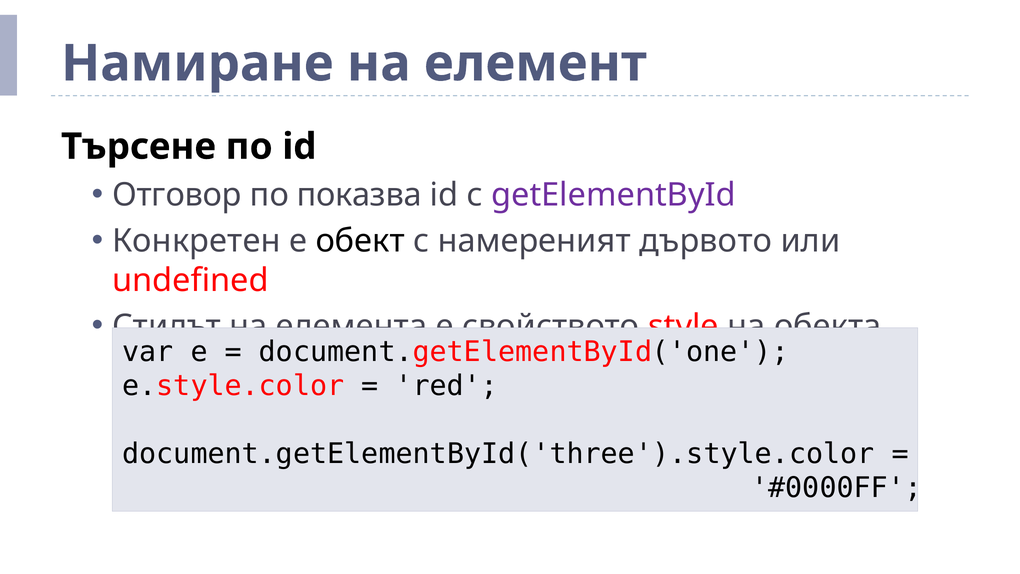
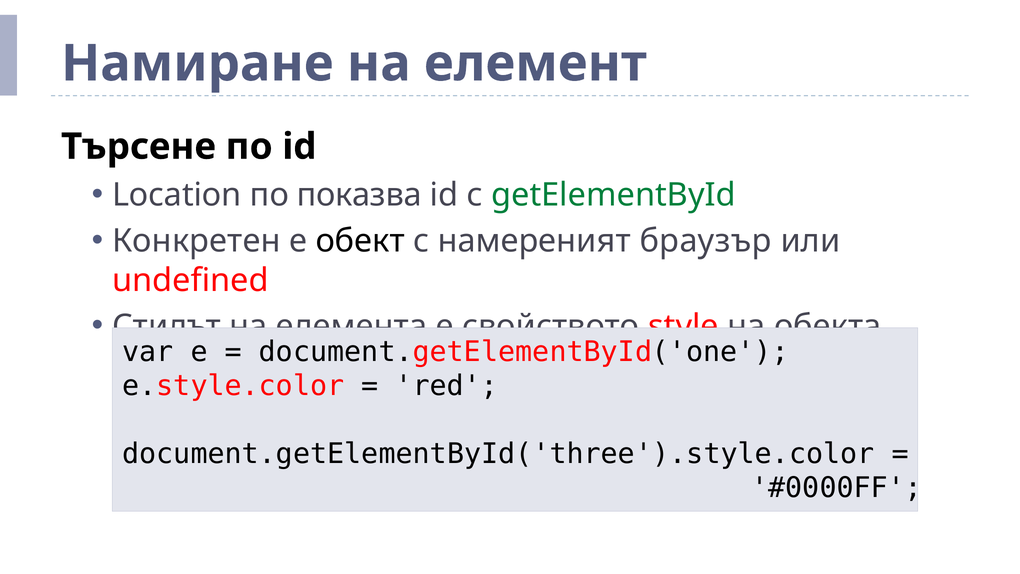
Отговор: Отговор -> Location (177, 195)
getElementById colour: purple -> green (613, 195)
дървото: дървото -> браузър (706, 241)
